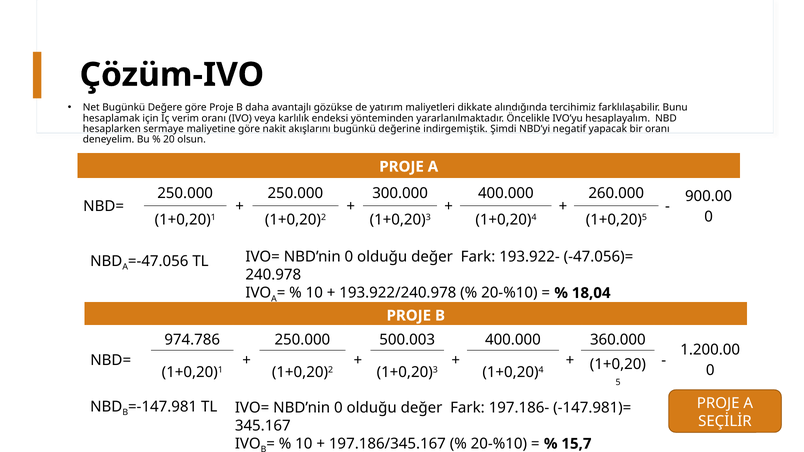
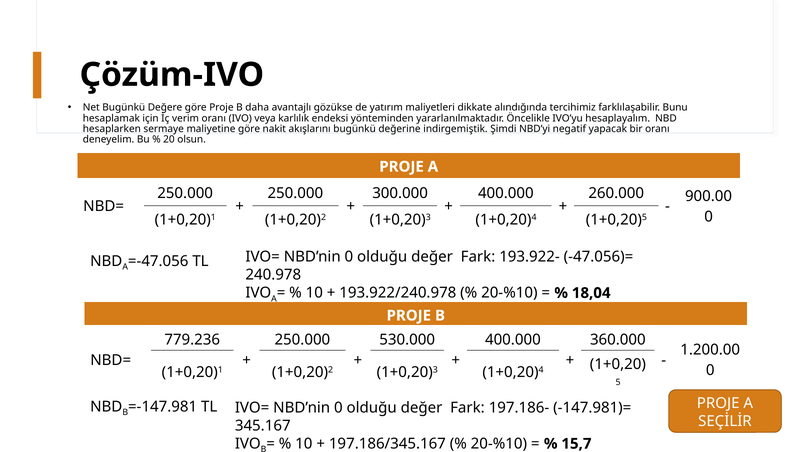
974.786: 974.786 -> 779.236 (192, 340)
500.003: 500.003 -> 530.000 (407, 340)
